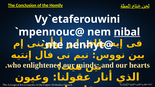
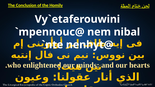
nibal underline: present -> none (127, 32)
